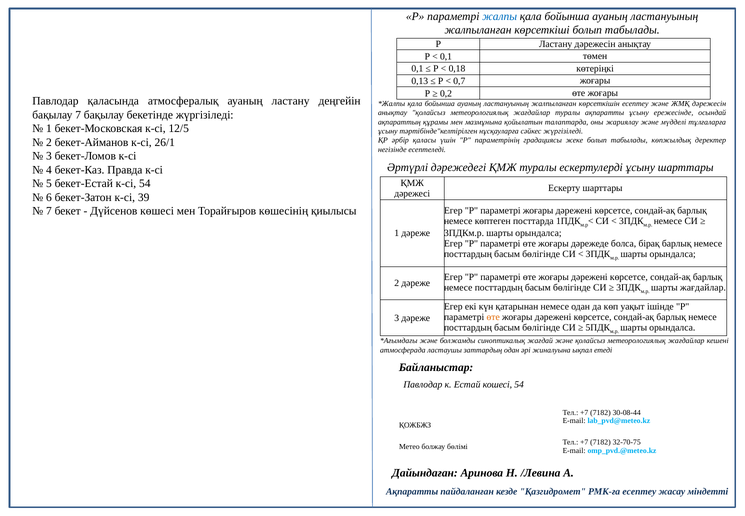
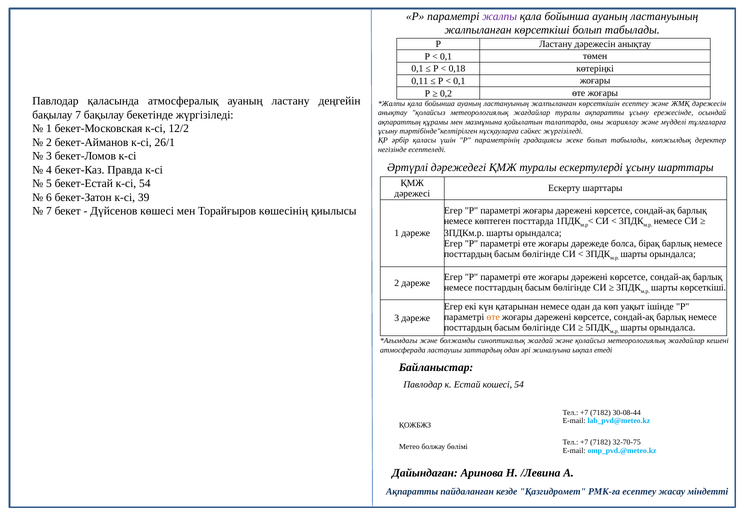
жалпы colour: blue -> purple (500, 16)
0,13: 0,13 -> 0,11 (420, 81)
0,7: 0,7 -> 0,1 (459, 81)
12/5: 12/5 -> 12/2 (179, 129)
шарты жағдайлар: жағдайлар -> көрсеткіші (703, 288)
